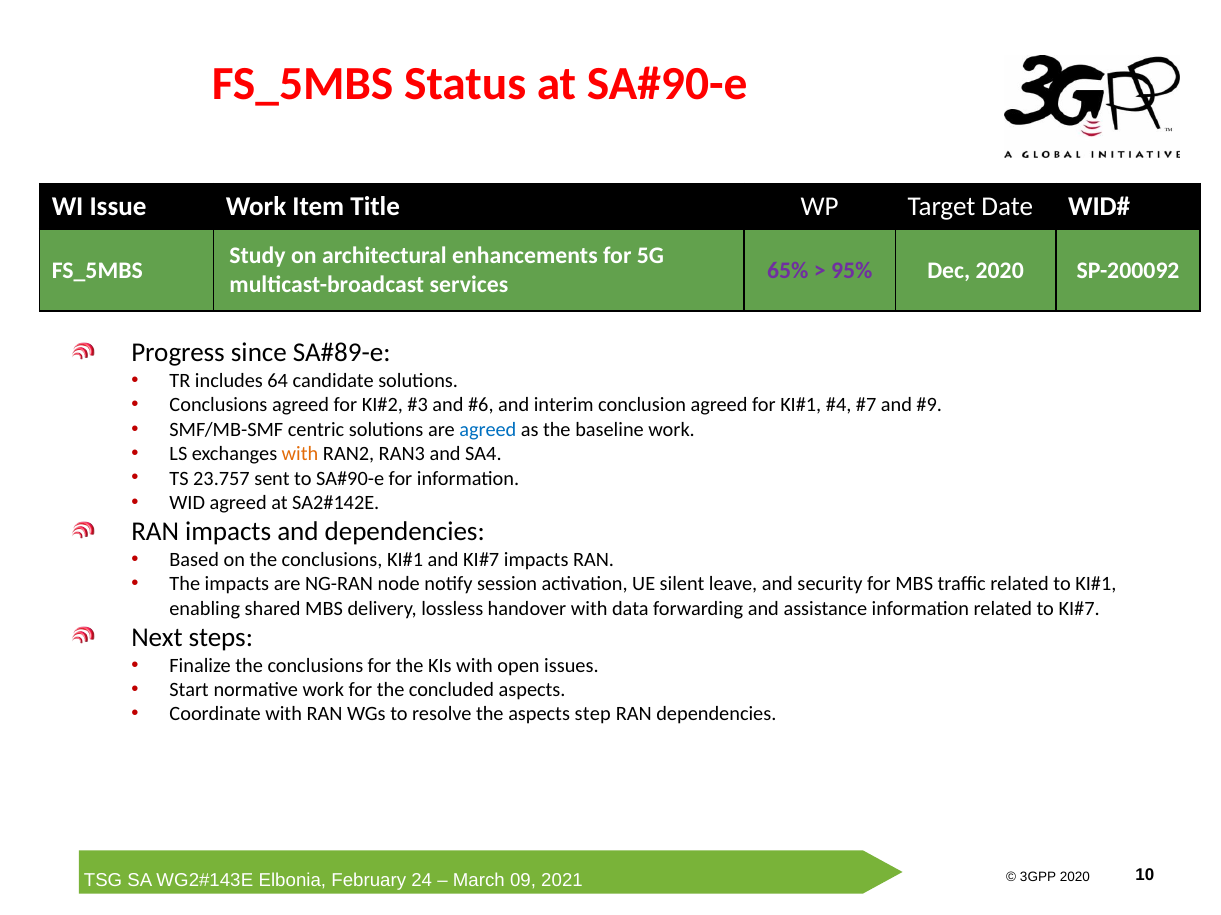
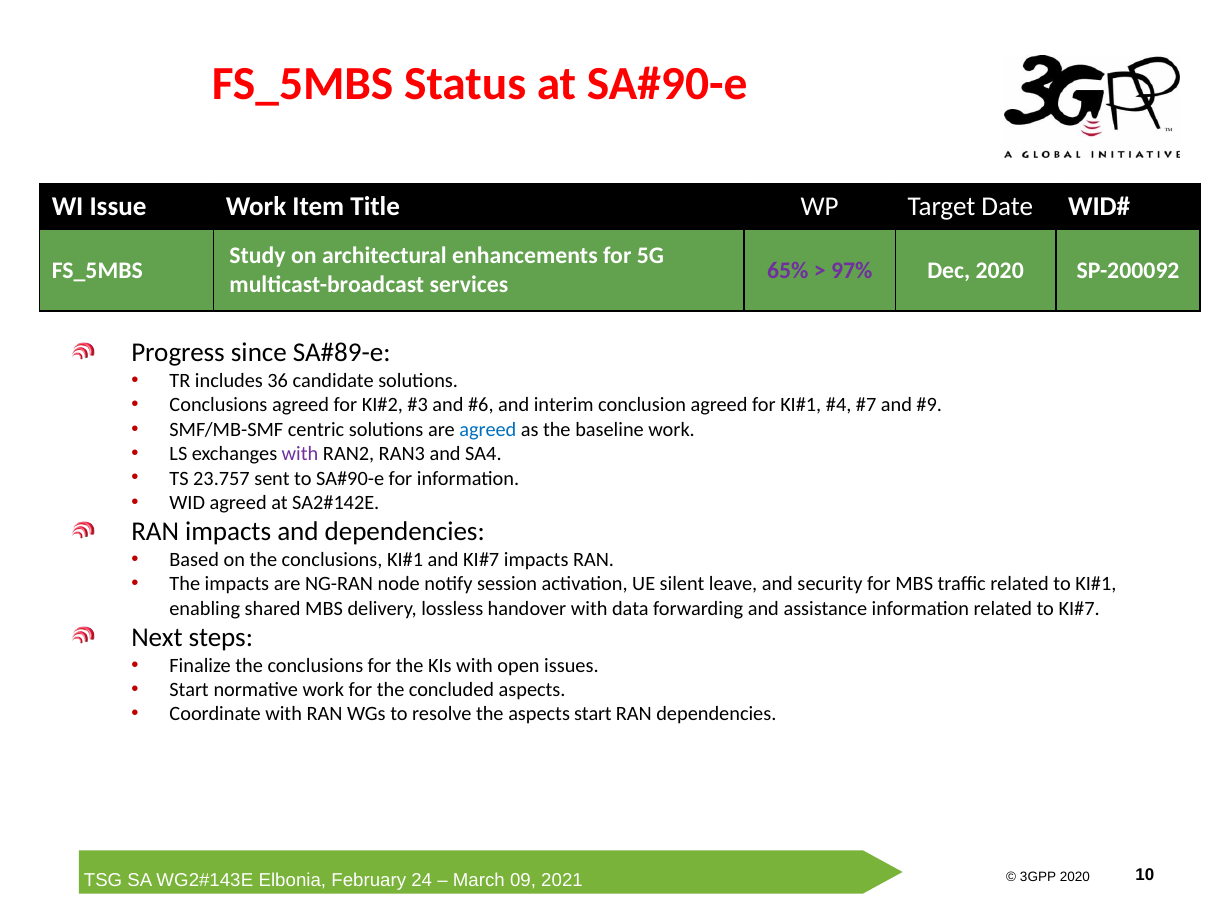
95%: 95% -> 97% (852, 270)
64: 64 -> 36 (278, 381)
with colour: orange -> purple (300, 454)
aspects step: step -> start (593, 715)
